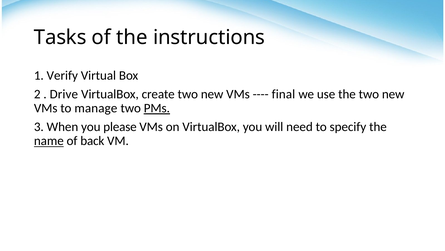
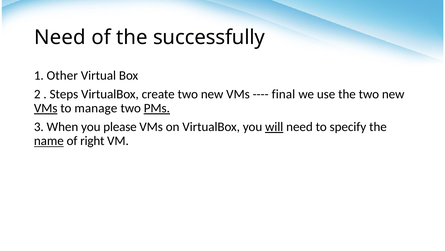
Tasks: Tasks -> Need (60, 37)
instructions: instructions -> successfully (209, 37)
Verify: Verify -> Other (62, 75)
Drive: Drive -> Steps (64, 94)
VMs underline: none -> present (46, 108)
will underline: none -> present (274, 127)
back: back -> right (92, 141)
